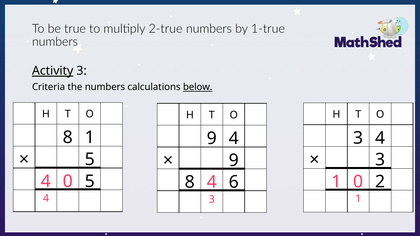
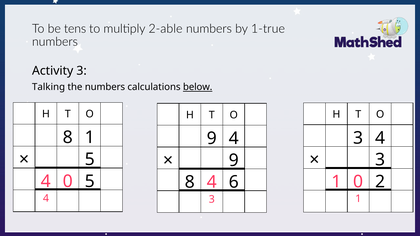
true: true -> tens (75, 29)
2-true: 2-true -> 2-able (166, 29)
Activity underline: present -> none (53, 71)
Criteria: Criteria -> Talking (49, 87)
